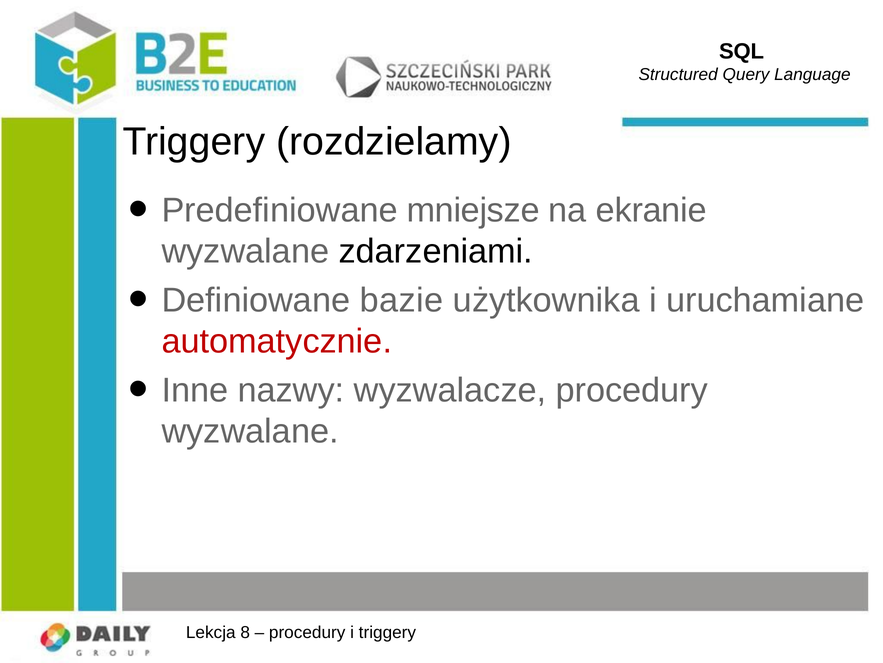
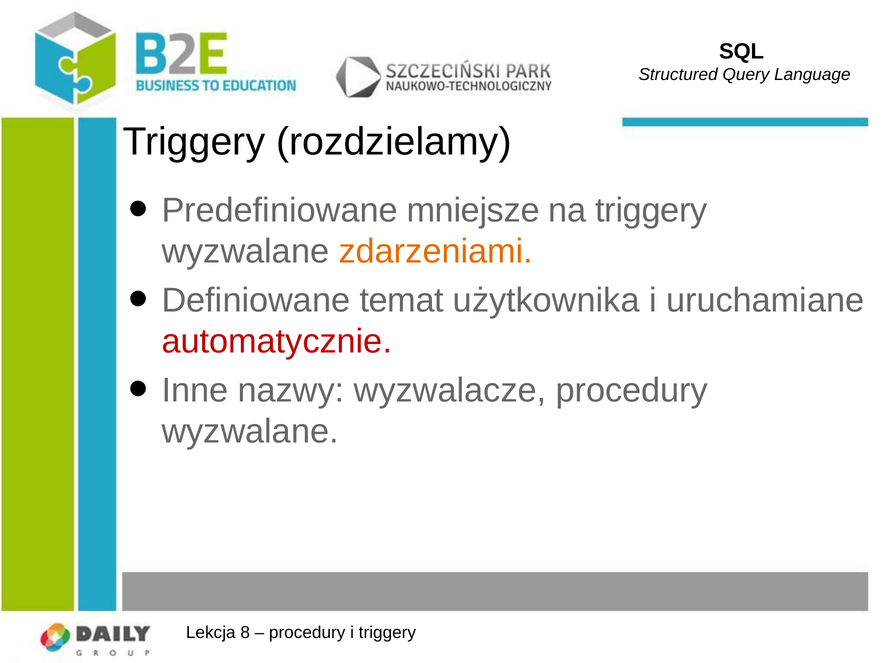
na ekranie: ekranie -> triggery (651, 210)
zdarzeniami colour: black -> orange (436, 251)
bazie: bazie -> temat (402, 300)
